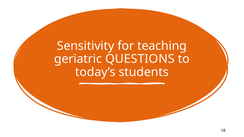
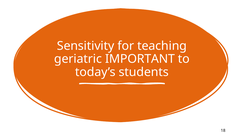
QUESTIONS: QUESTIONS -> IMPORTANT (140, 59)
